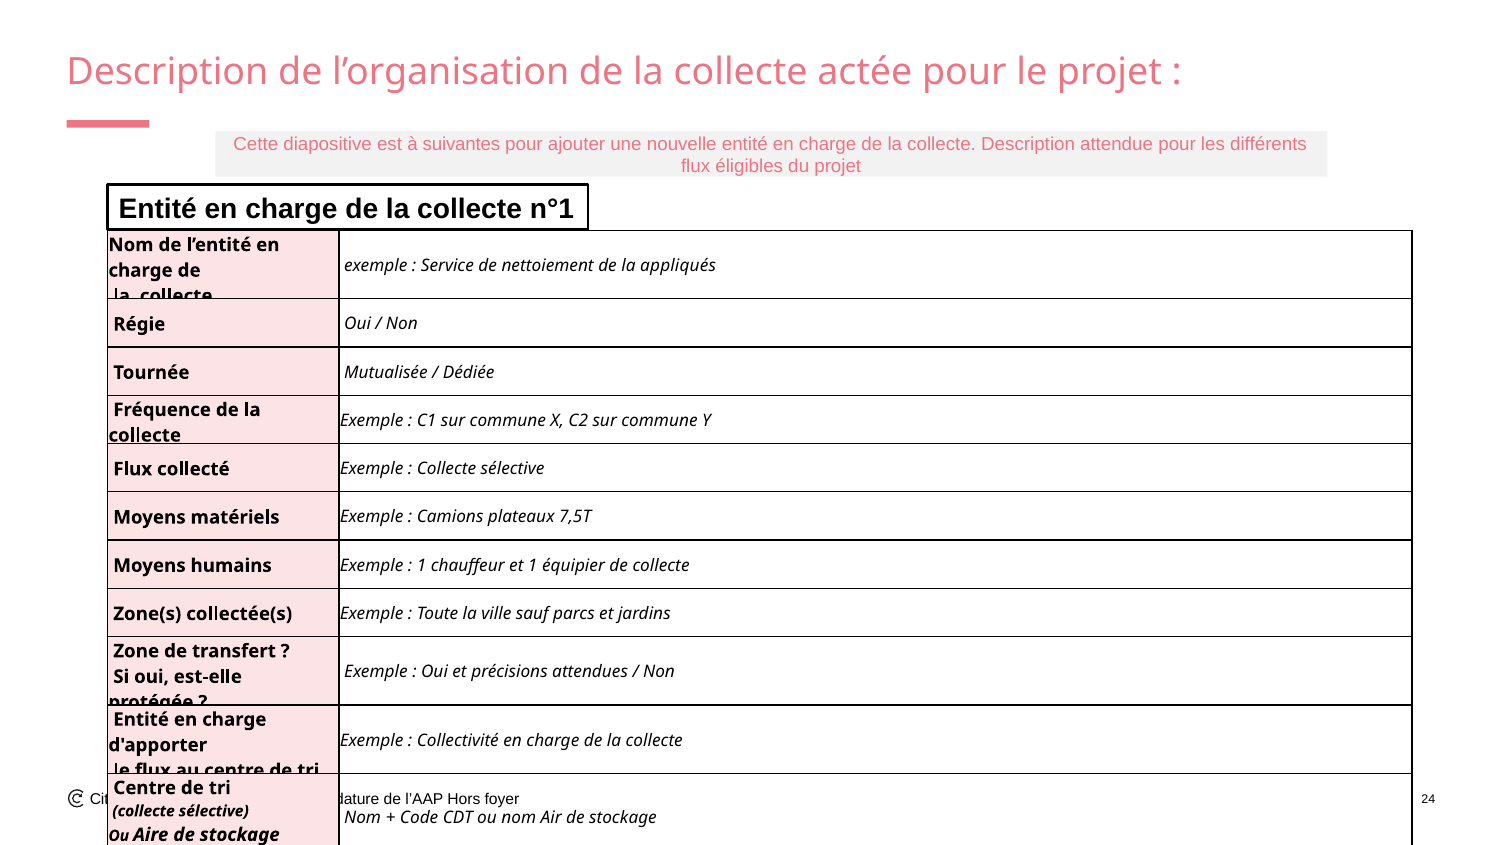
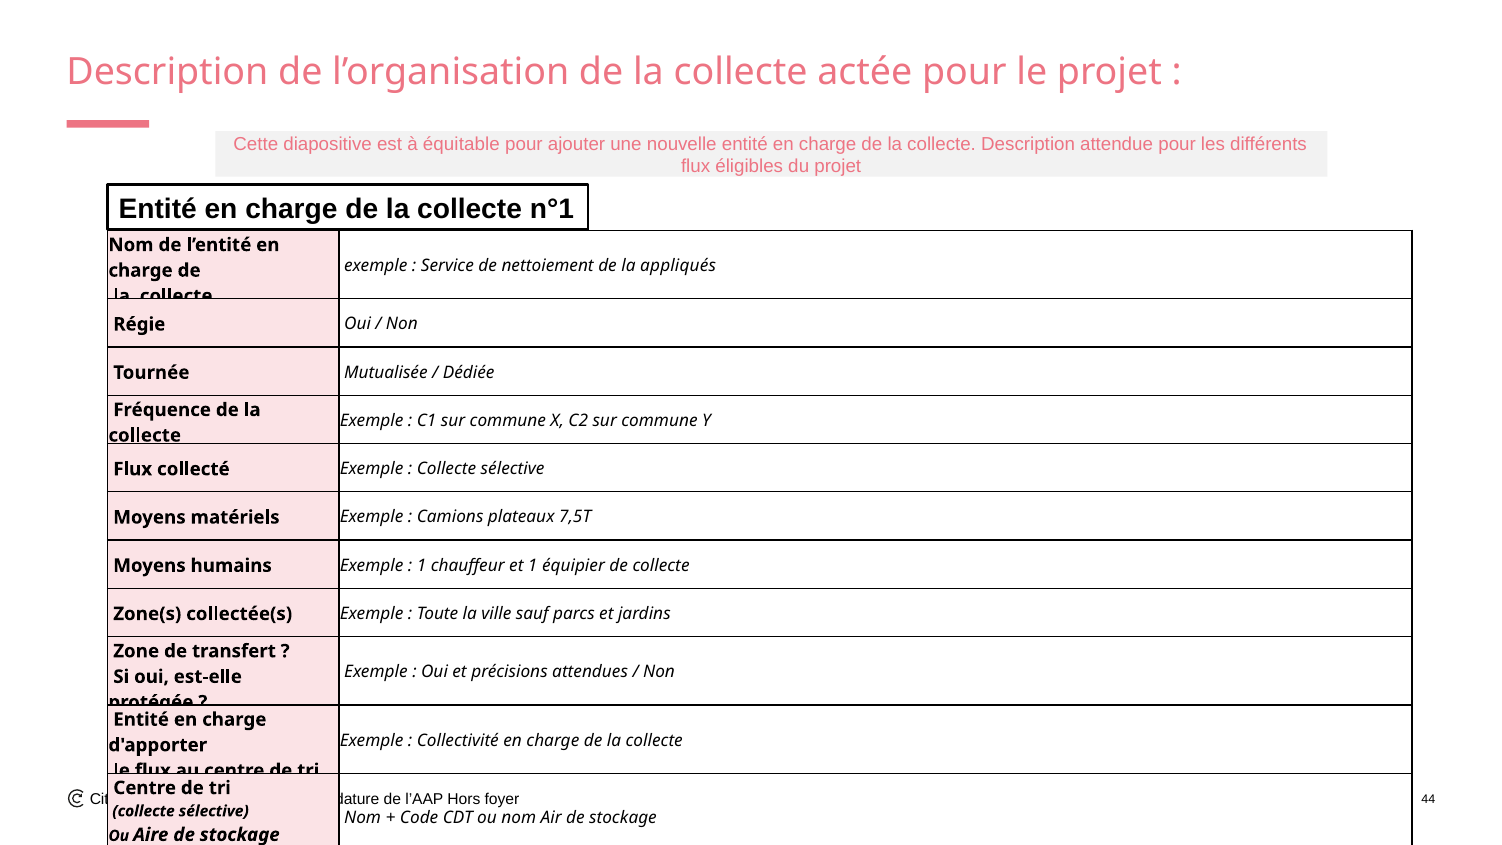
suivantes: suivantes -> équitable (461, 144)
24: 24 -> 44 (1428, 799)
